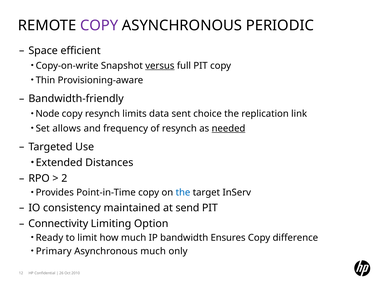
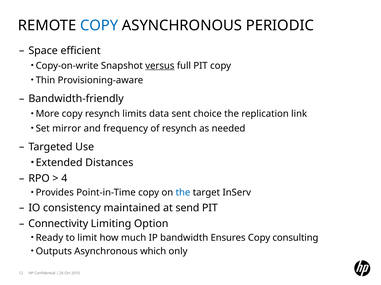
COPY colour: purple -> blue (99, 26)
Node: Node -> More (47, 114)
allows: allows -> mirror (67, 129)
needed underline: present -> none (229, 129)
2: 2 -> 4 (64, 179)
difference: difference -> consulting (295, 238)
Primary: Primary -> Outputs (54, 252)
Asynchronous much: much -> which (153, 252)
